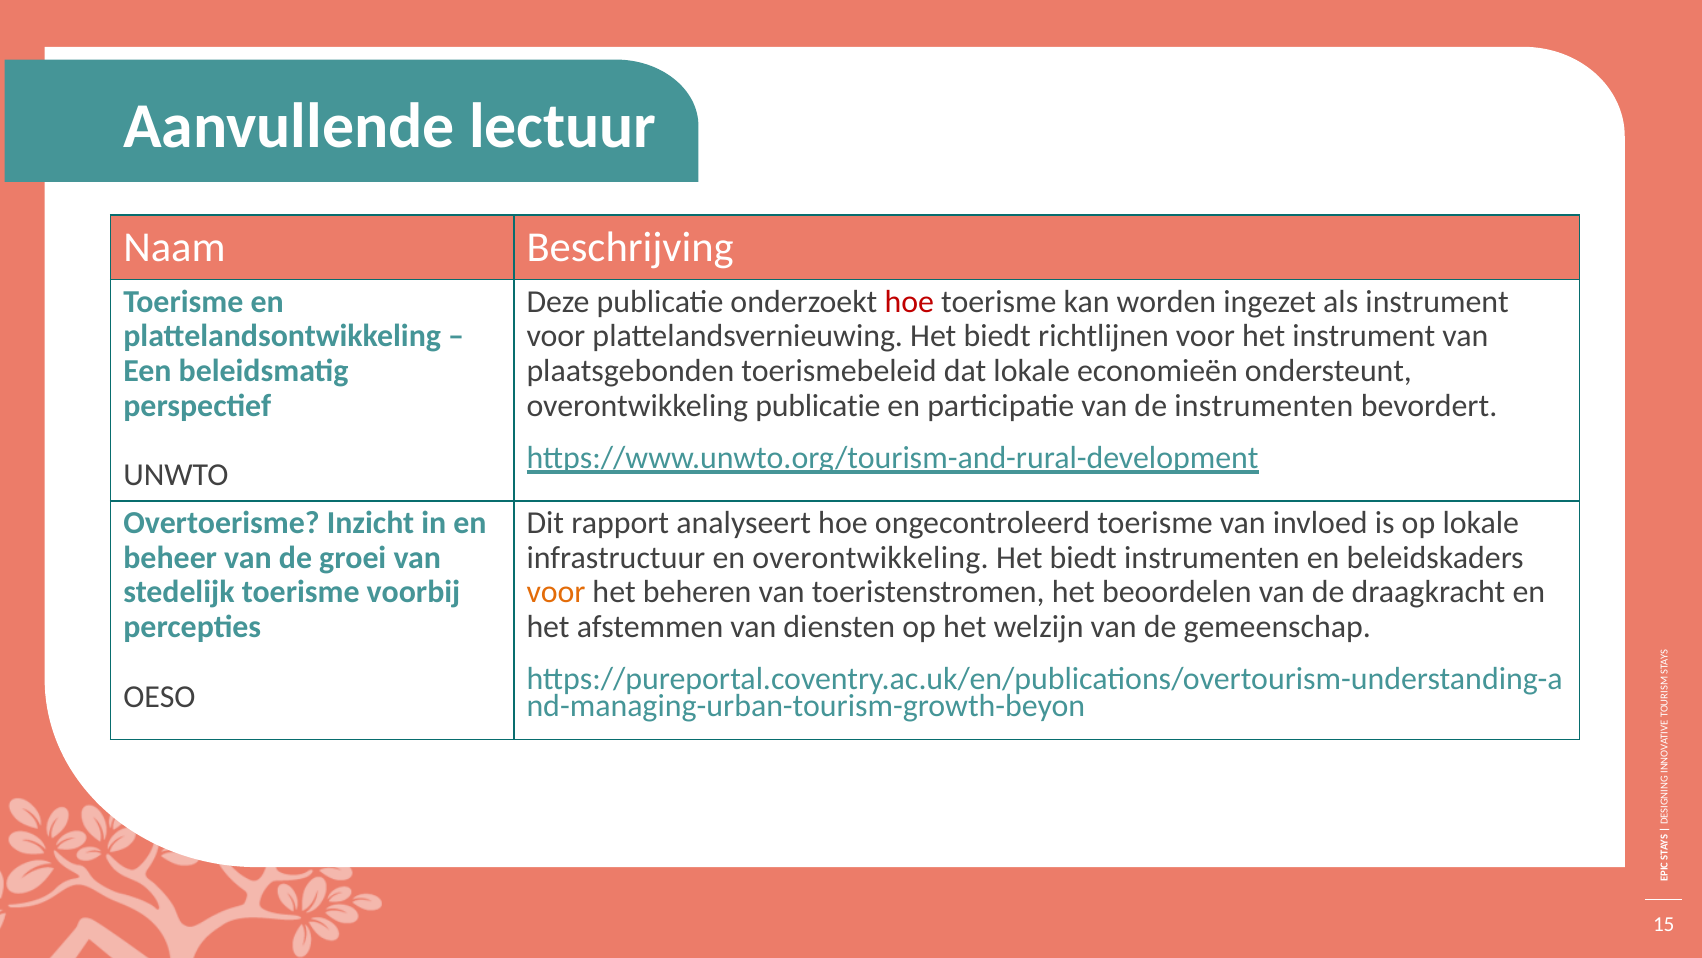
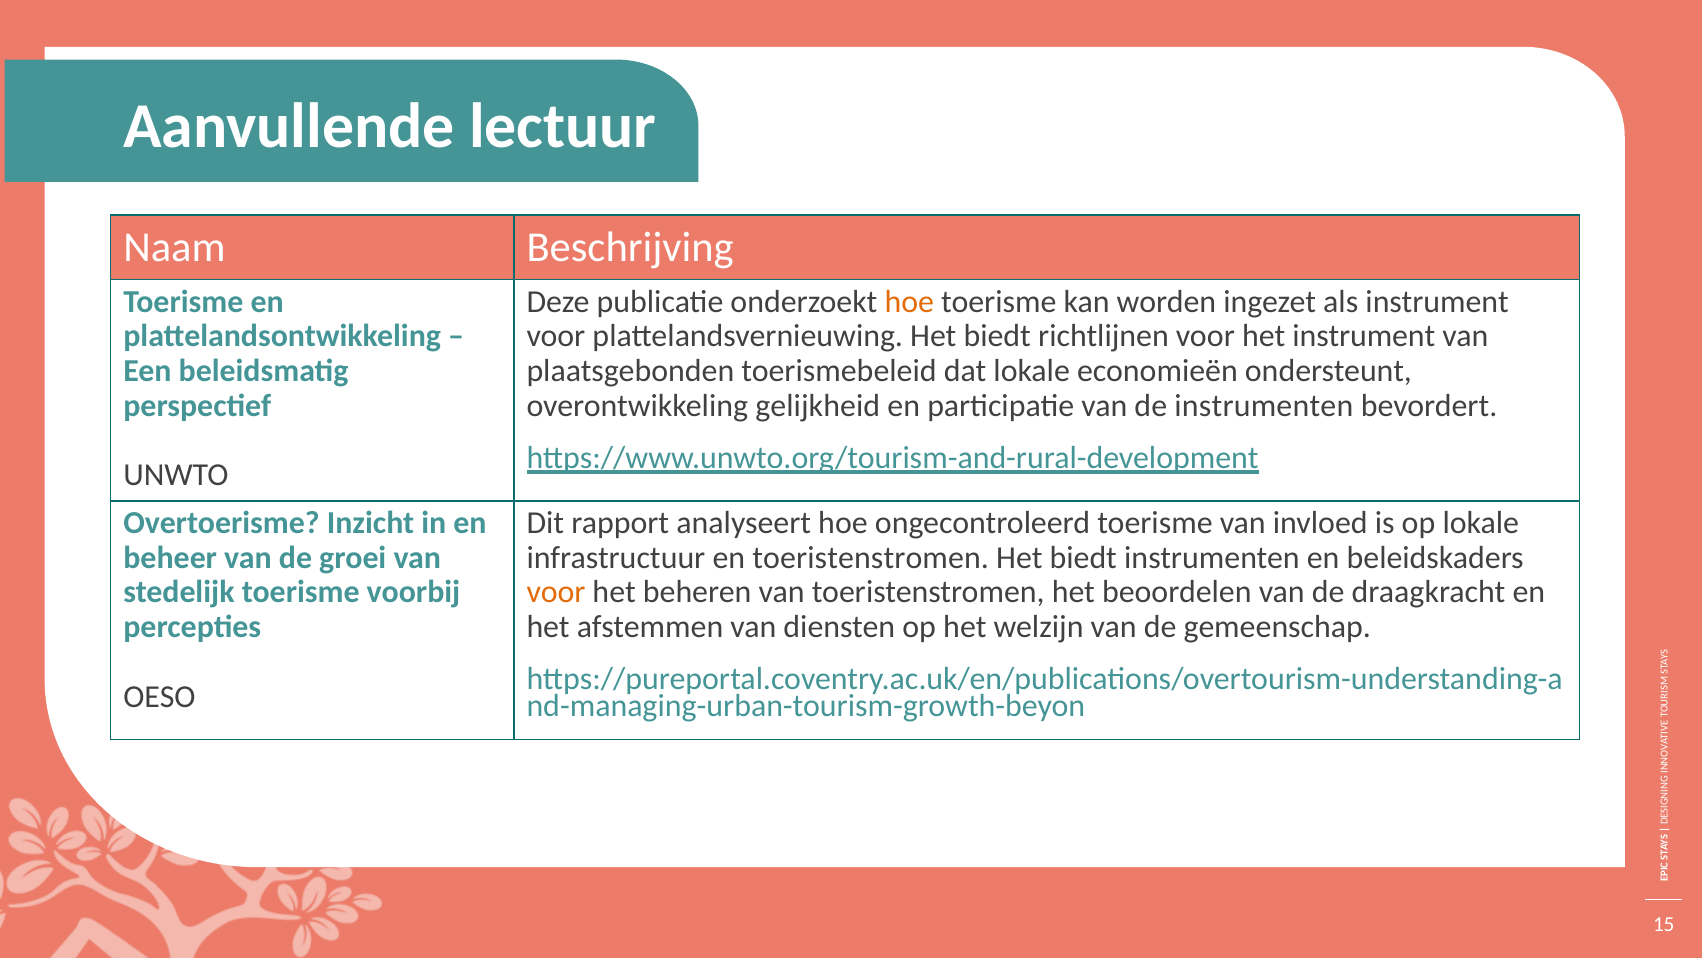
hoe colour: red -> orange (909, 301)
overontwikkeling publicatie: publicatie -> gelijkheid (818, 406)
en overontwikkeling: overontwikkeling -> toeristenstromen (871, 557)
